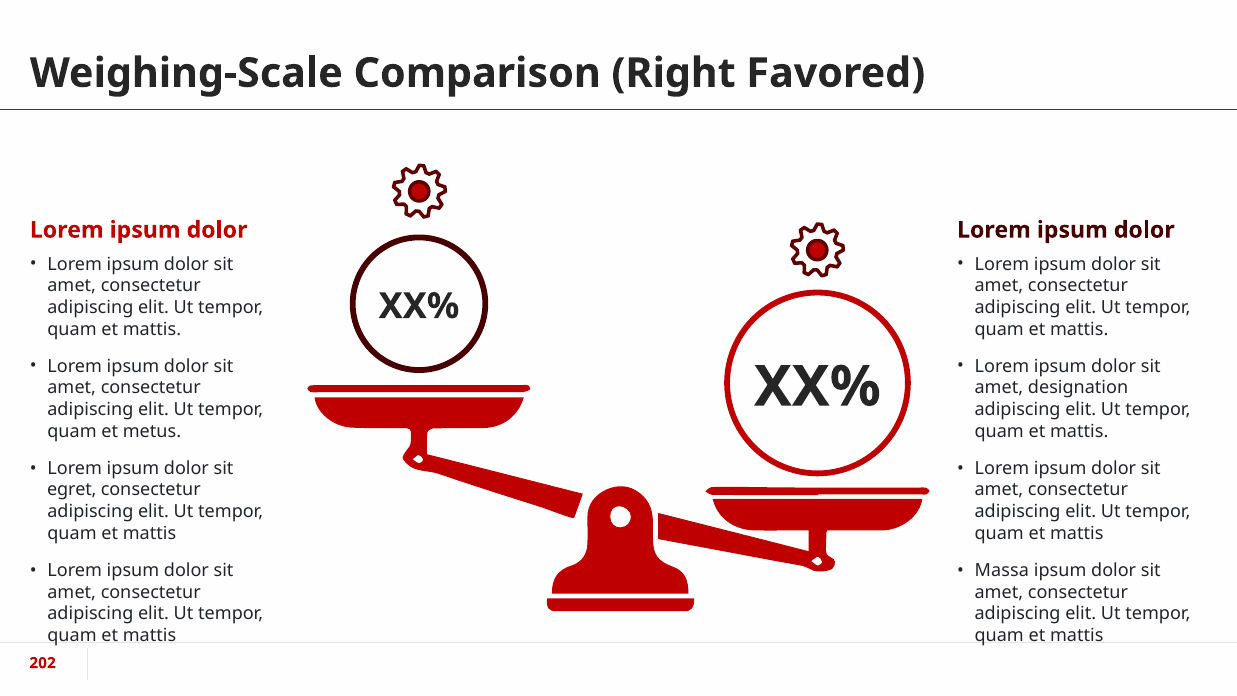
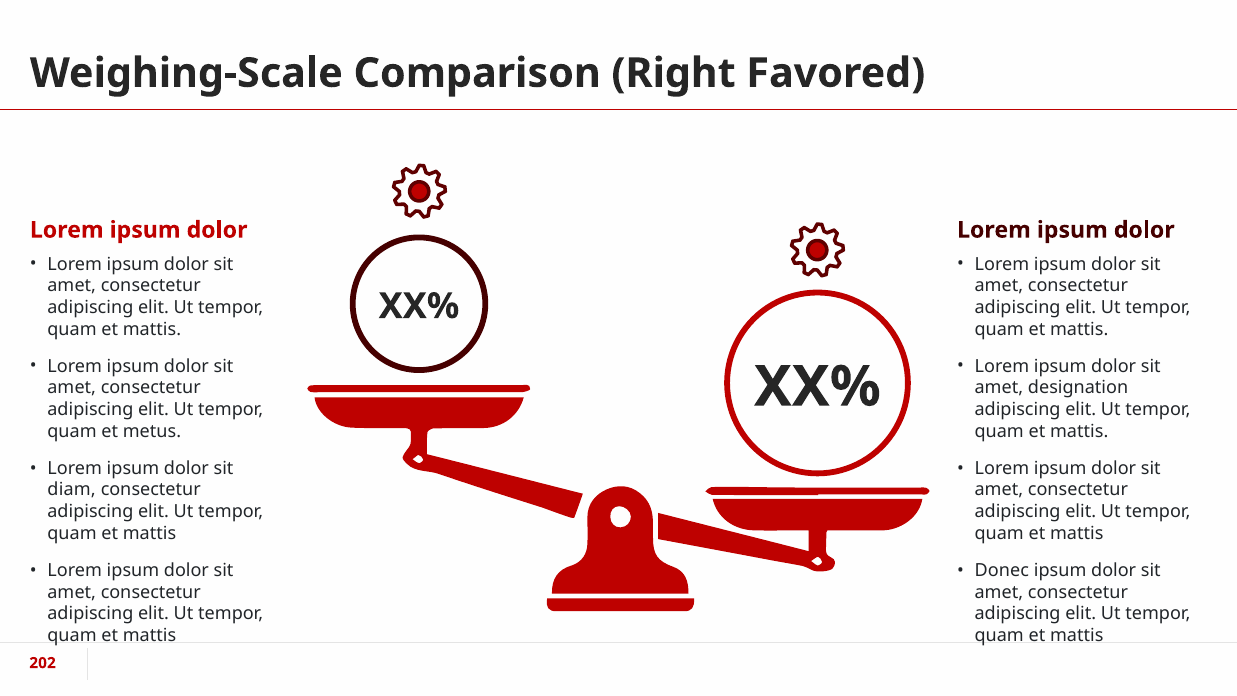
egret: egret -> diam (72, 490)
Massa: Massa -> Donec (1002, 570)
